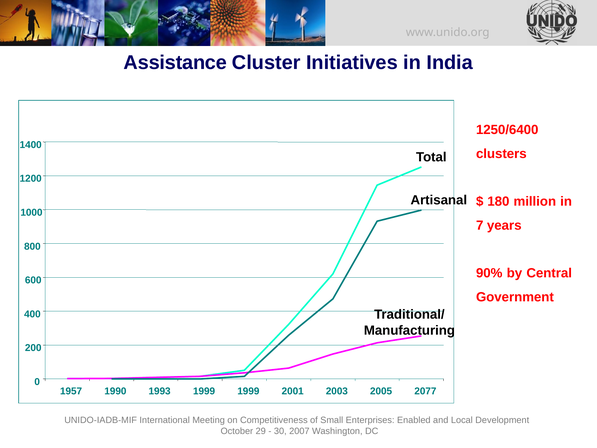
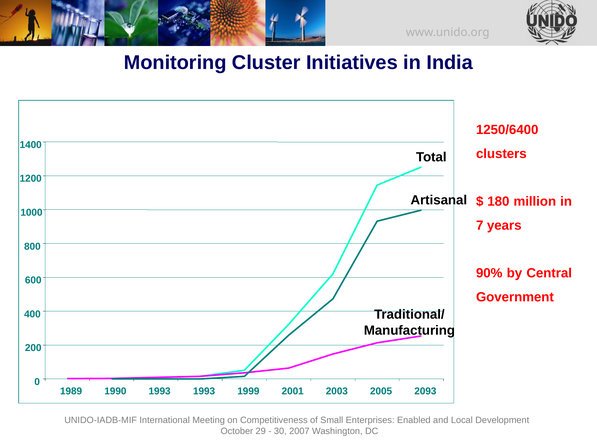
Assistance: Assistance -> Monitoring (175, 63)
1957: 1957 -> 1989 (71, 391)
1993 1999: 1999 -> 1993 (204, 391)
2077: 2077 -> 2093 (425, 391)
